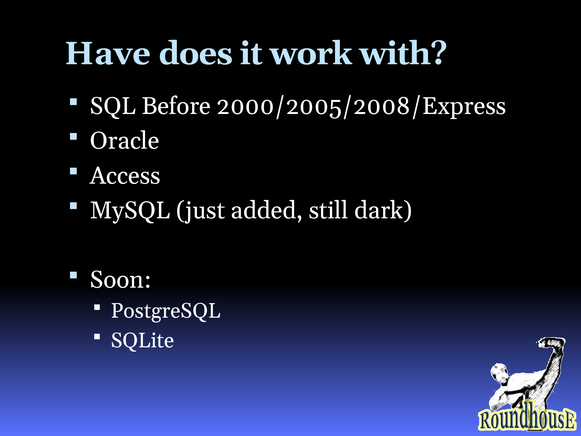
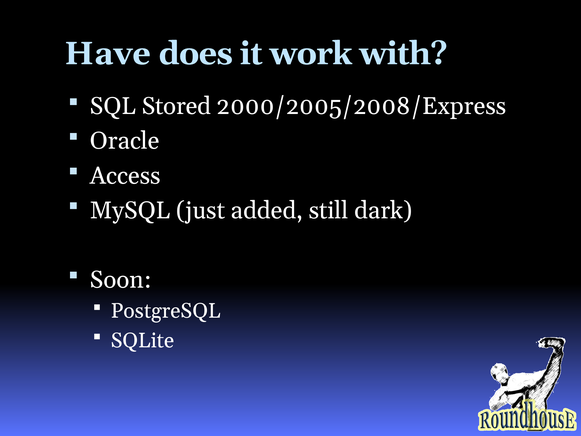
Before: Before -> Stored (176, 106)
